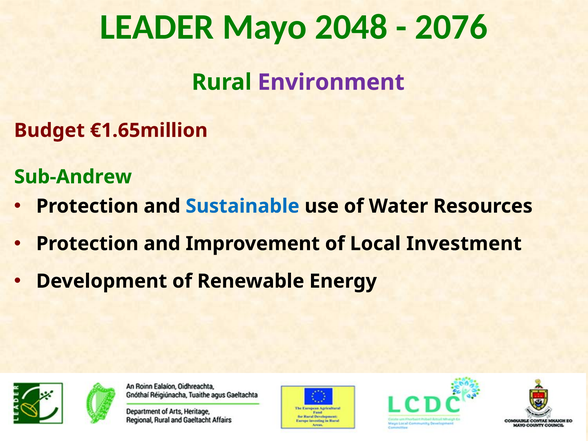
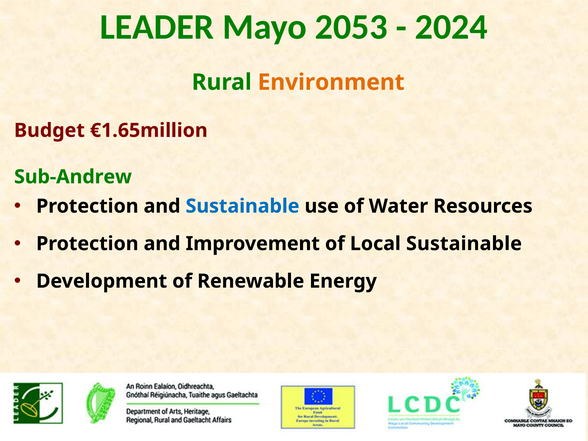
2048: 2048 -> 2053 (351, 27)
2076: 2076 -> 2024 (451, 27)
Environment colour: purple -> orange (331, 82)
Local Investment: Investment -> Sustainable (464, 244)
